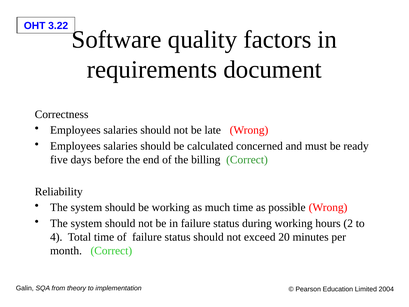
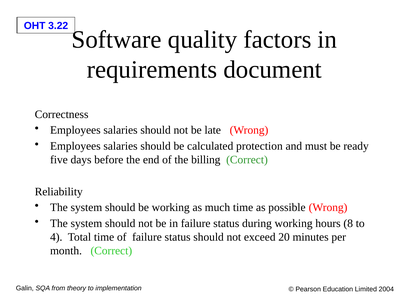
concerned: concerned -> protection (259, 146)
2: 2 -> 8 (348, 223)
